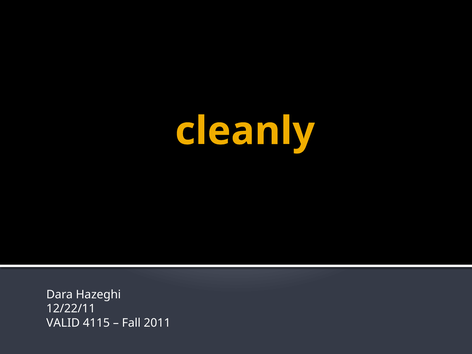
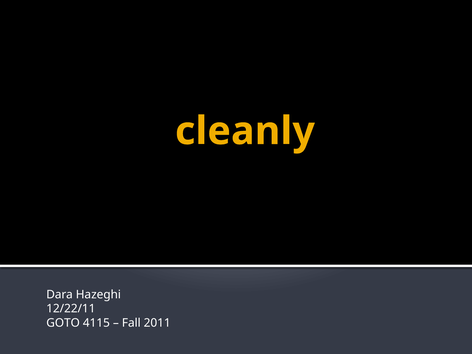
VALID: VALID -> GOTO (63, 323)
